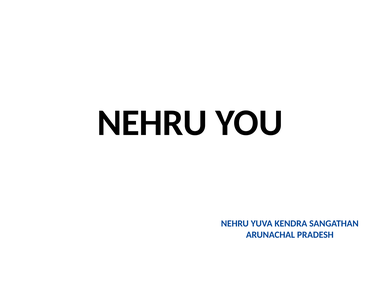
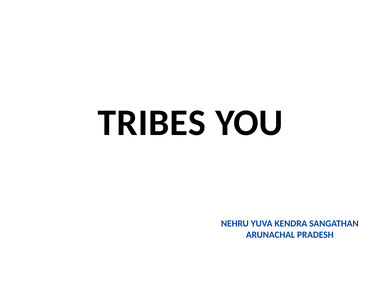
NEHRU: NEHRU -> TRIBES (152, 123)
